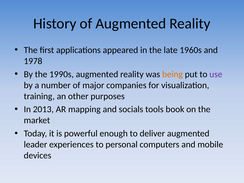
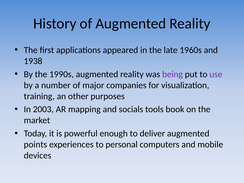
1978: 1978 -> 1938 (33, 61)
being colour: orange -> purple (172, 74)
2013: 2013 -> 2003 (43, 109)
leader: leader -> points (35, 144)
